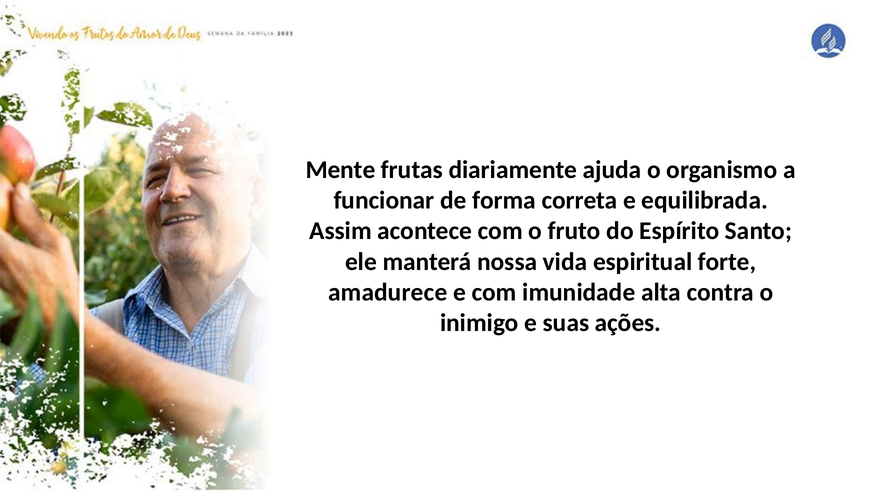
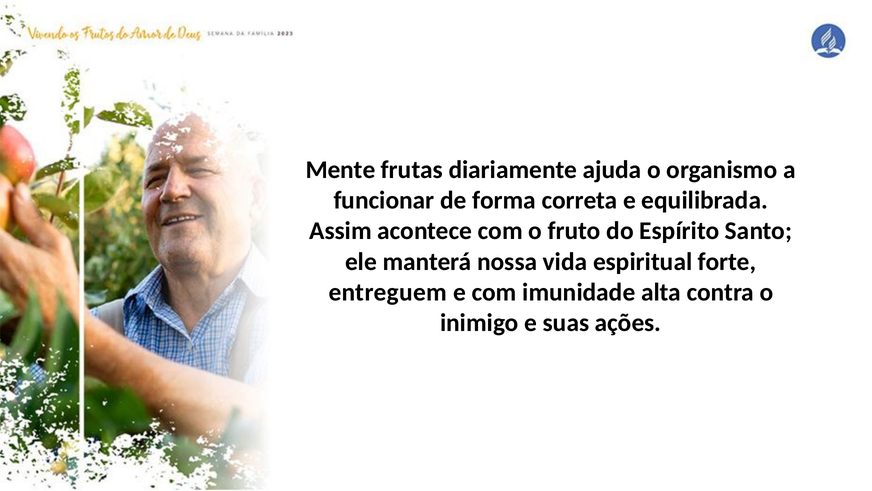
amadurece: amadurece -> entreguem (388, 292)
